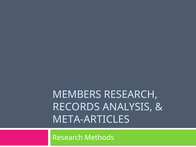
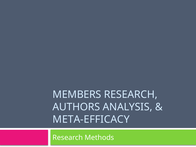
RECORDS: RECORDS -> AUTHORS (76, 107)
META-ARTICLES: META-ARTICLES -> META-EFFICACY (91, 119)
